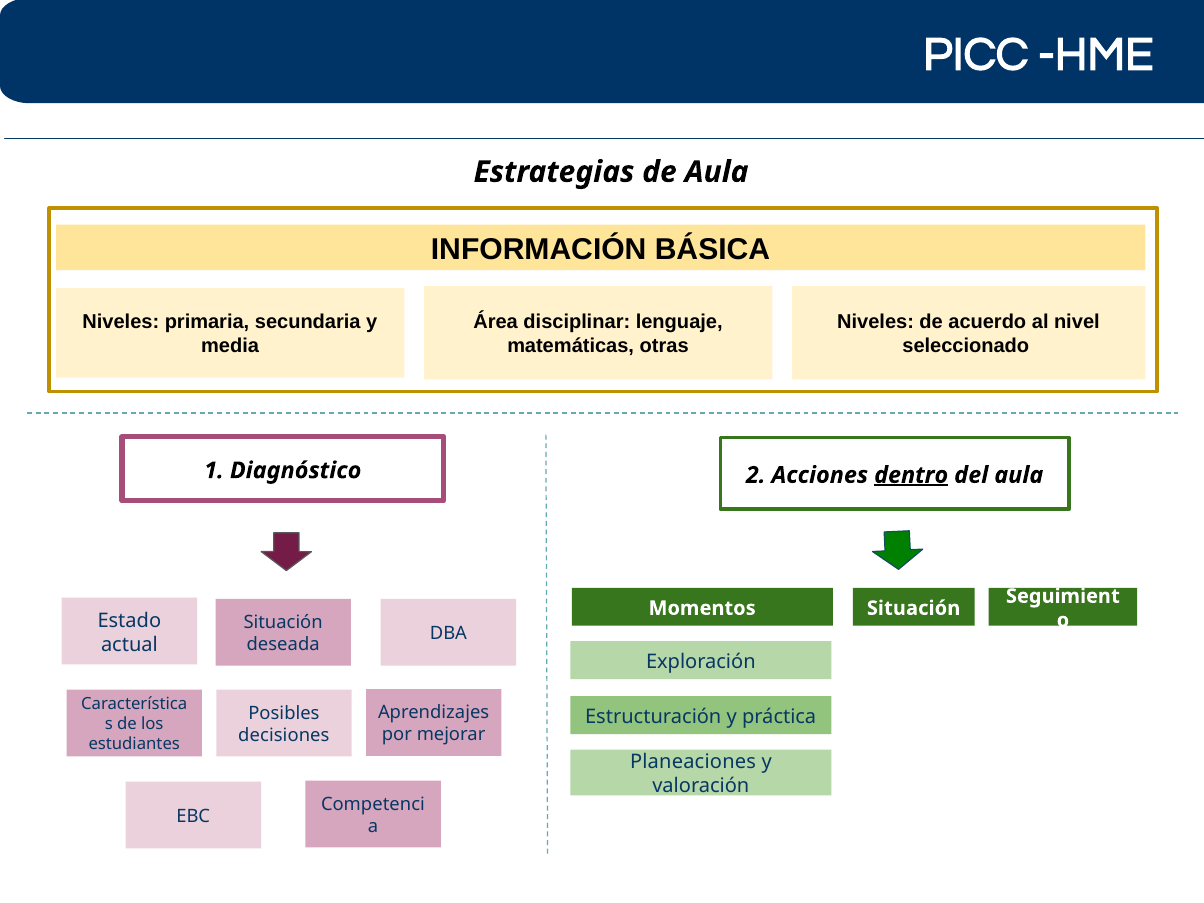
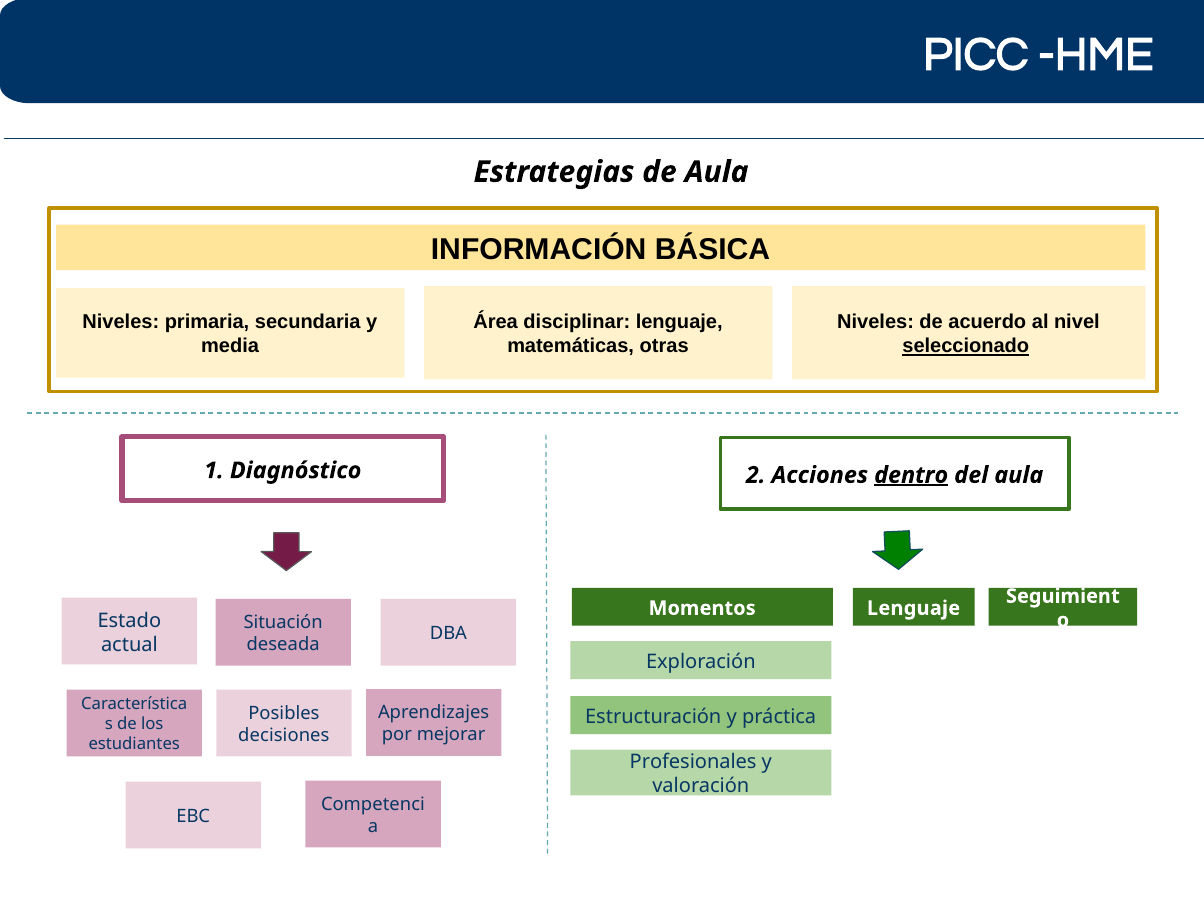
seleccionado underline: none -> present (966, 346)
Momentos Situación: Situación -> Lenguaje (914, 608)
Planeaciones: Planeaciones -> Profesionales (693, 762)
